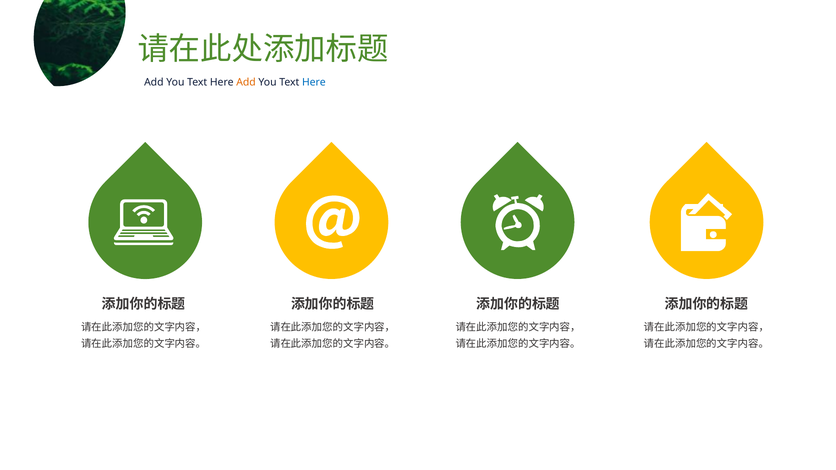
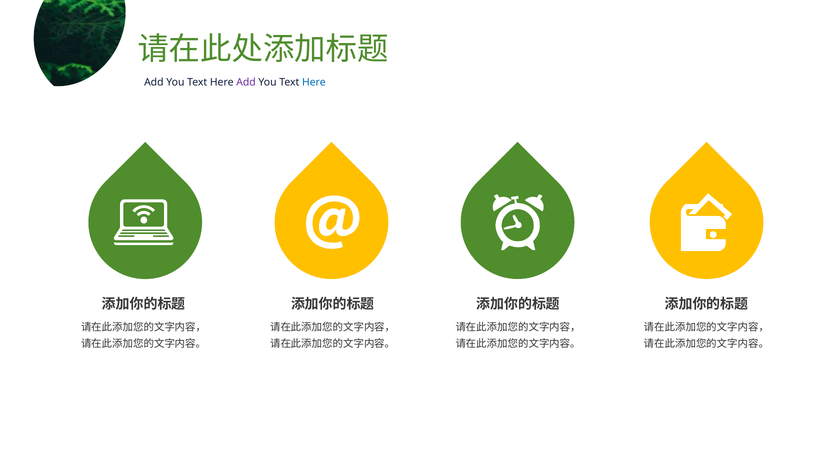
Add colour: orange -> purple (246, 82)
